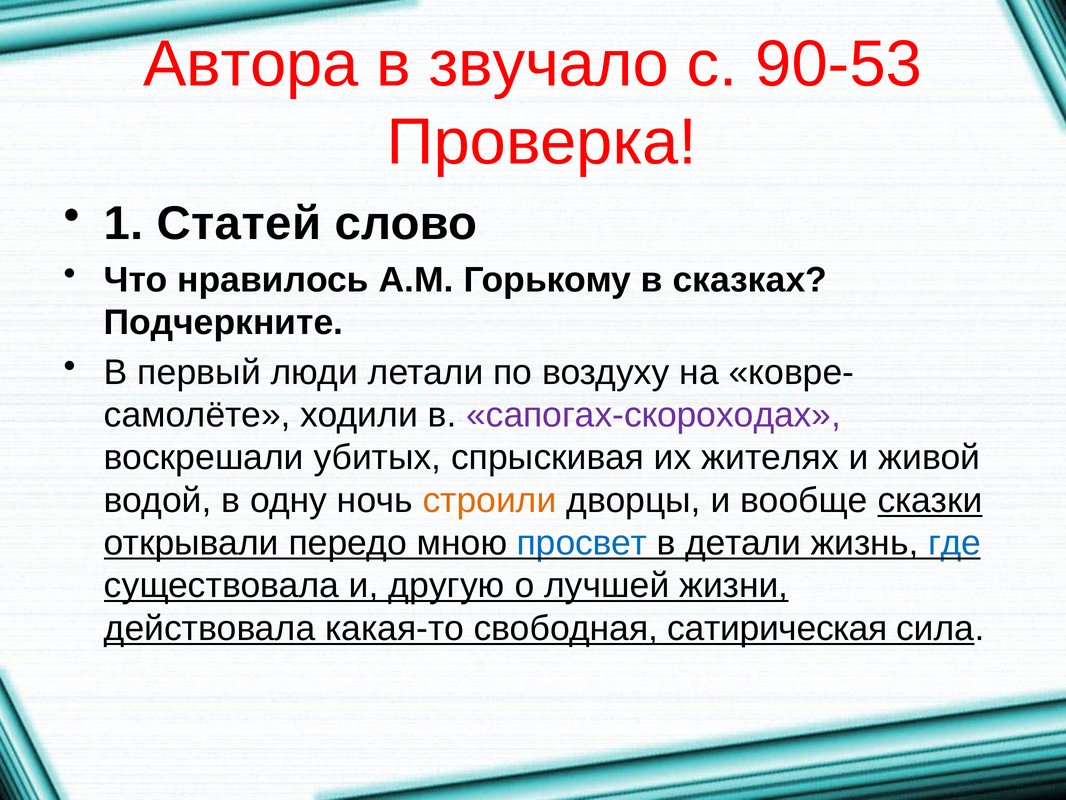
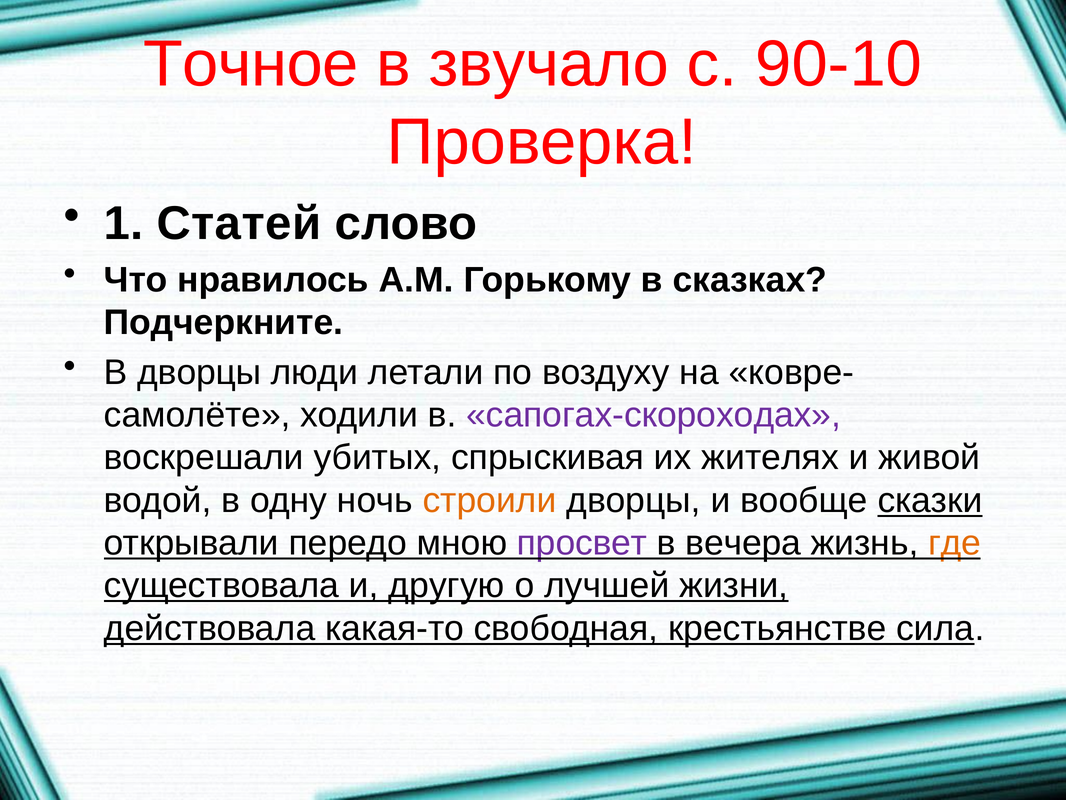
Автора: Автора -> Точное (251, 64)
90-53: 90-53 -> 90-10 (839, 64)
В первый: первый -> дворцы (199, 372)
просвет colour: blue -> purple (582, 543)
детали: детали -> вечера (743, 543)
где colour: blue -> orange (954, 543)
сатирическая: сатирическая -> крестьянстве (777, 628)
